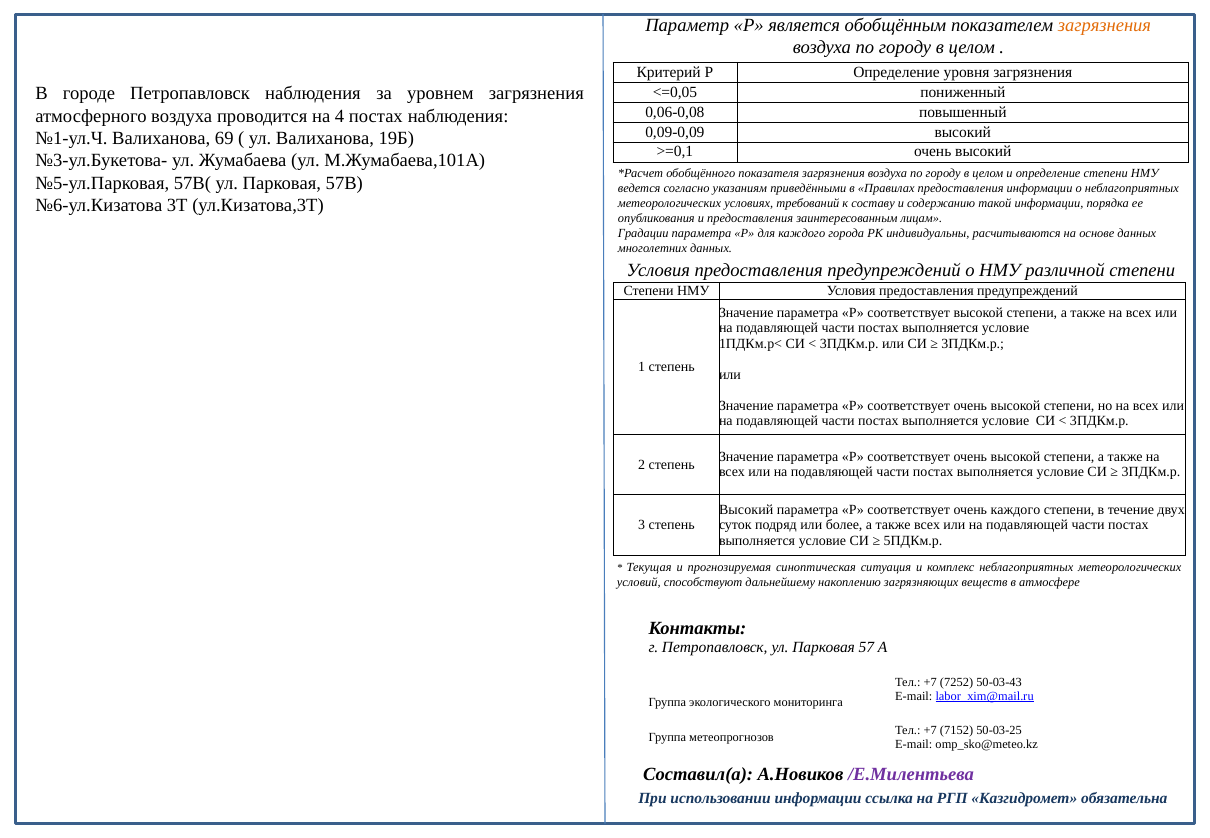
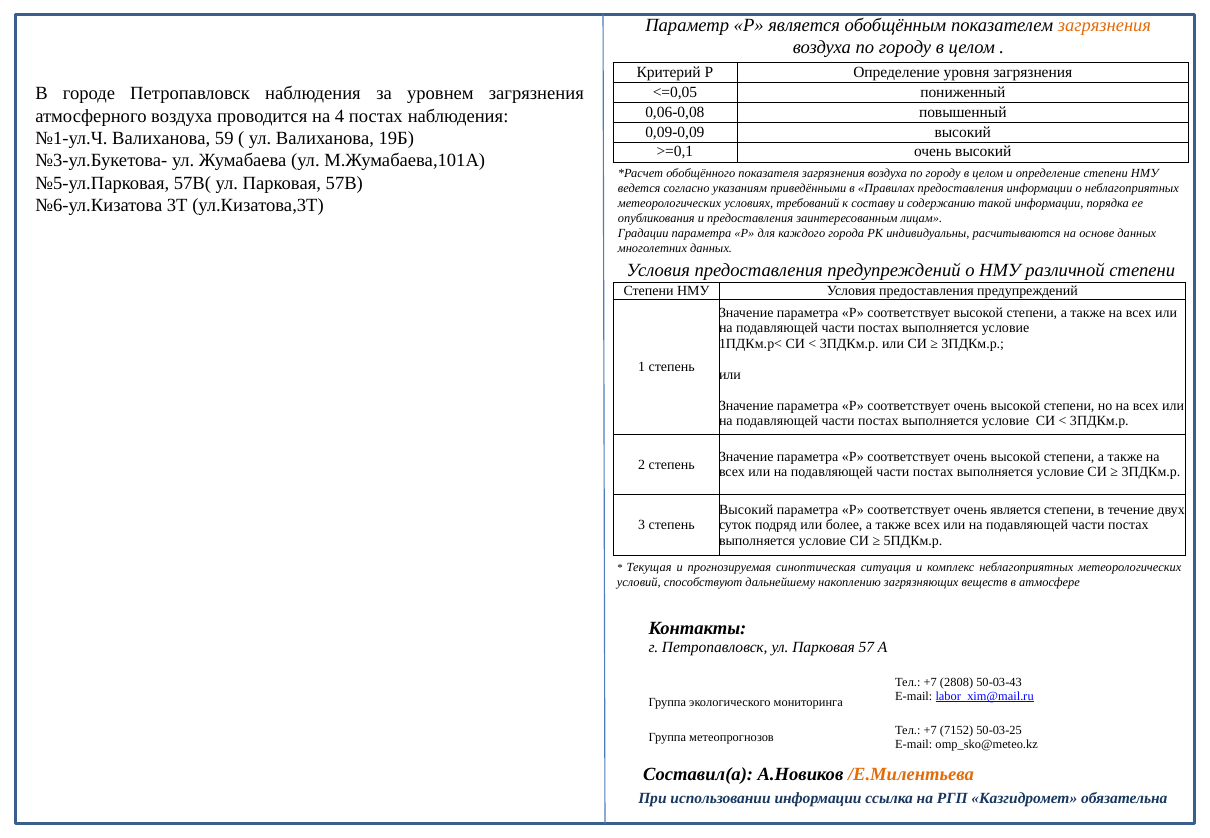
69: 69 -> 59 (224, 138)
очень каждого: каждого -> является (1016, 509)
7252: 7252 -> 2808 (957, 682)
/Е.Милентьева colour: purple -> orange (911, 774)
